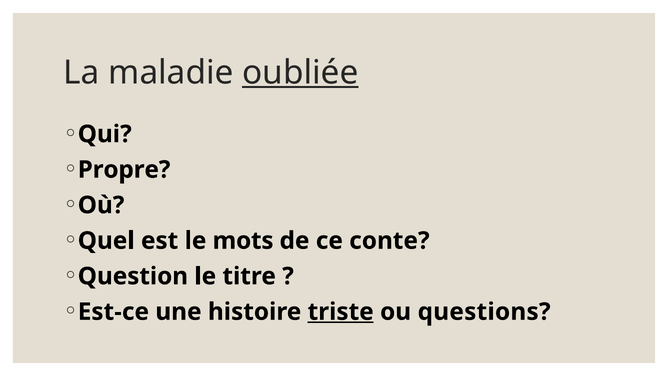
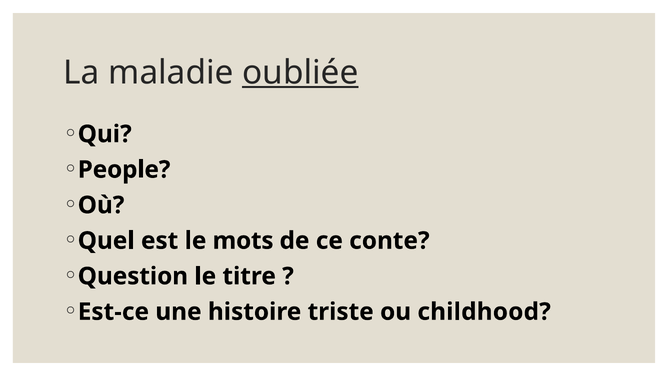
Propre: Propre -> People (124, 170)
triste underline: present -> none (341, 312)
questions: questions -> childhood (484, 312)
